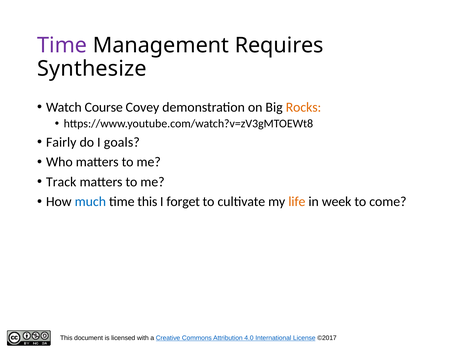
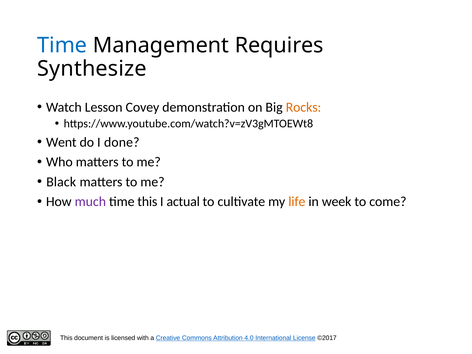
Time colour: purple -> blue (62, 45)
Course: Course -> Lesson (104, 107)
Fairly: Fairly -> Went (61, 142)
goals: goals -> done (122, 142)
Track: Track -> Black (61, 182)
much colour: blue -> purple (90, 202)
forget: forget -> actual (183, 202)
